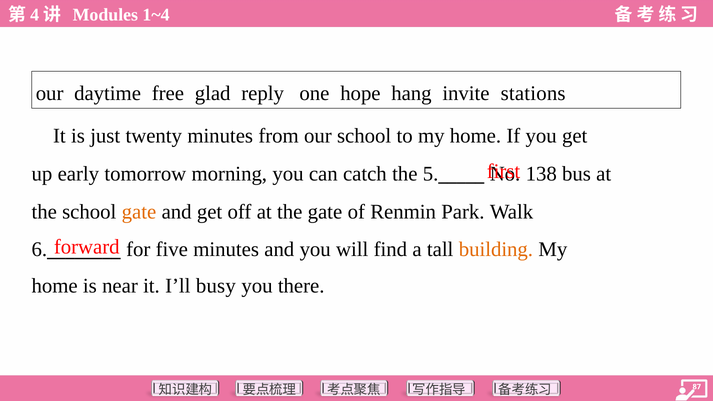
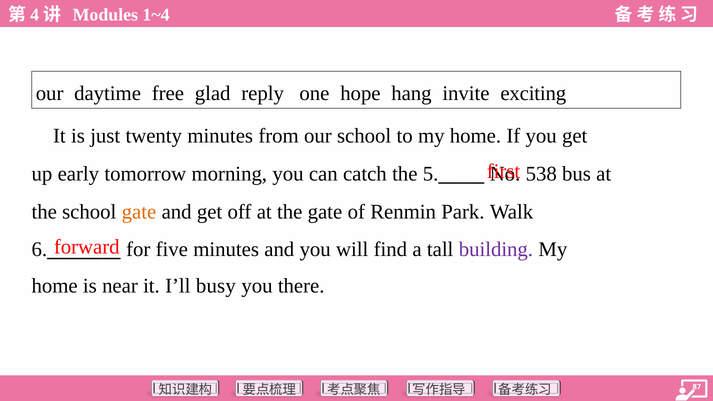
stations: stations -> exciting (533, 93)
138: 138 -> 538 (541, 174)
building colour: orange -> purple (496, 250)
